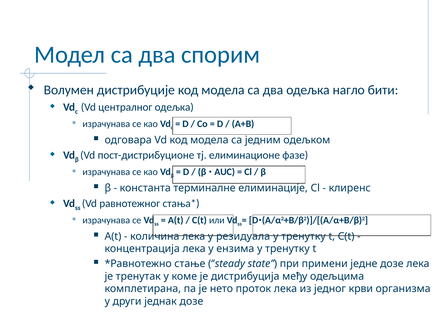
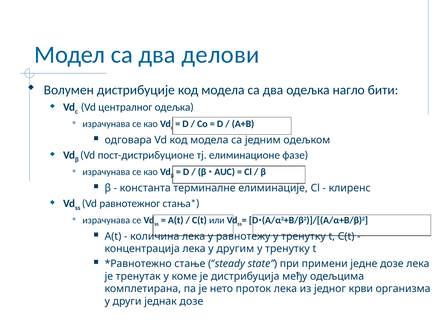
спорим: спорим -> делови (220, 55)
резидуала: резидуала -> равнотежу (243, 236)
ензима: ензима -> другим (235, 249)
